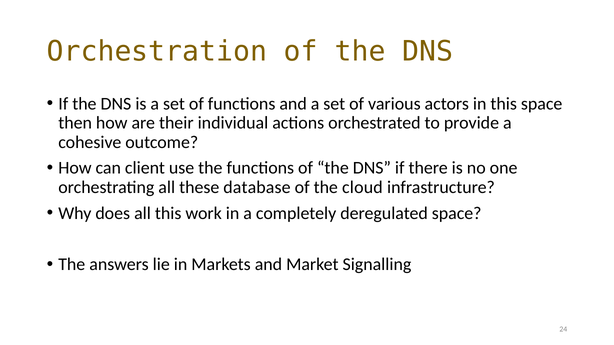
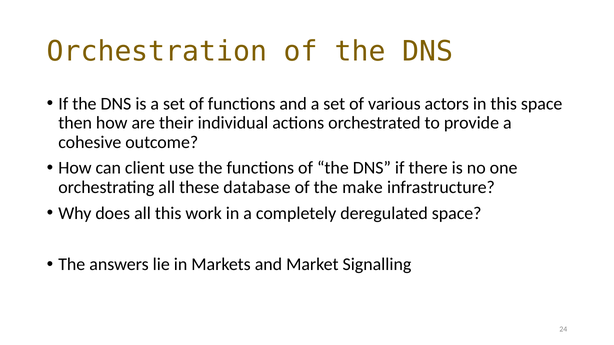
cloud: cloud -> make (362, 188)
